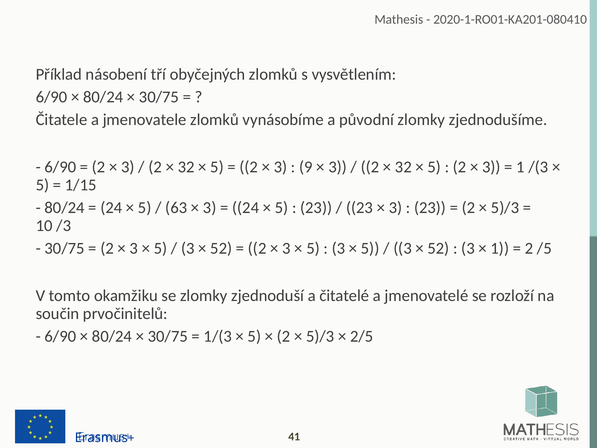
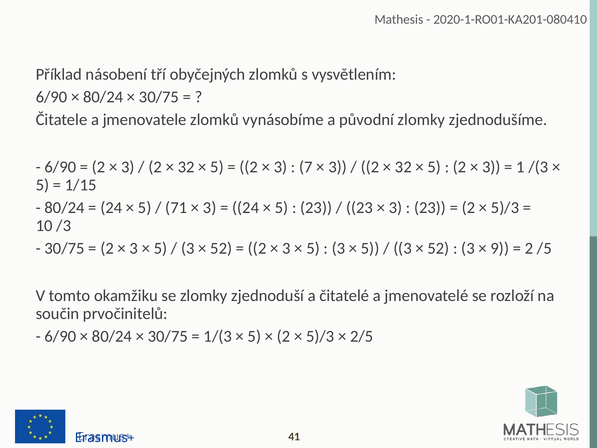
9: 9 -> 7 (306, 167)
63: 63 -> 71 (176, 208)
1: 1 -> 9 (500, 248)
